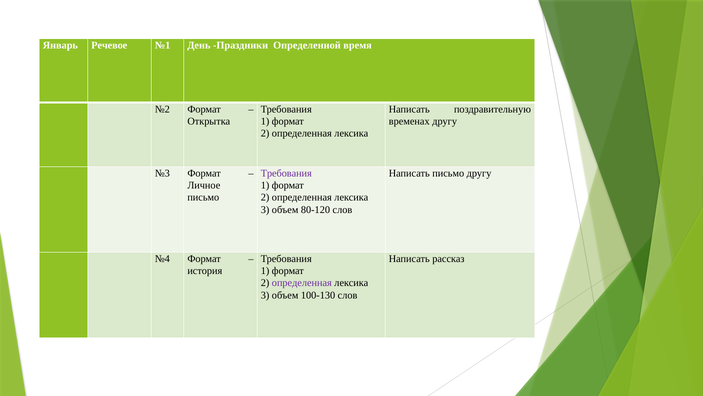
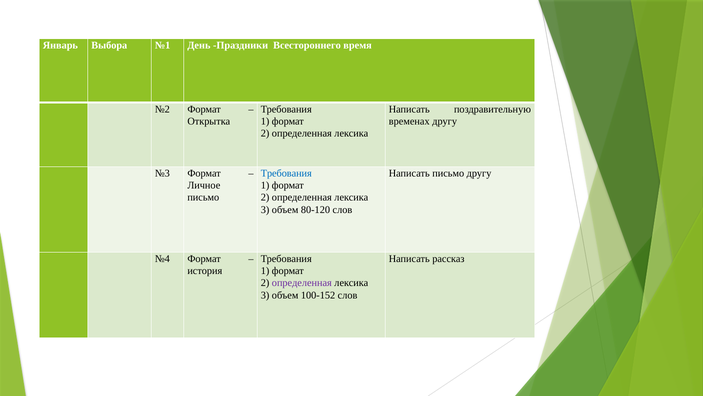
Речевое: Речевое -> Выбора (109, 45)
Определенной: Определенной -> Всестороннего (307, 45)
Требования colour: purple -> blue (286, 173)
100-130: 100-130 -> 100-152 (318, 295)
